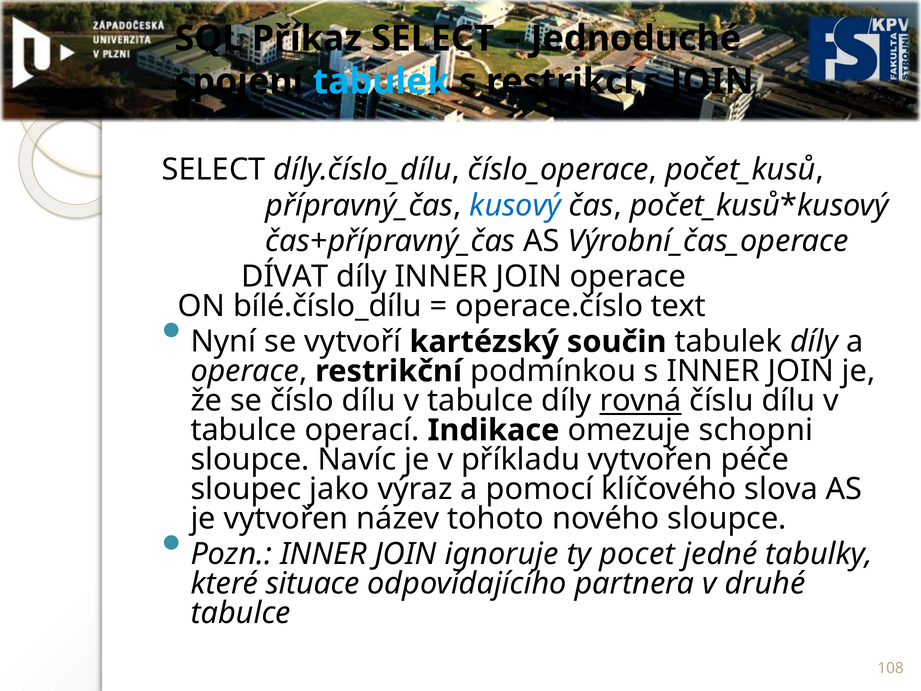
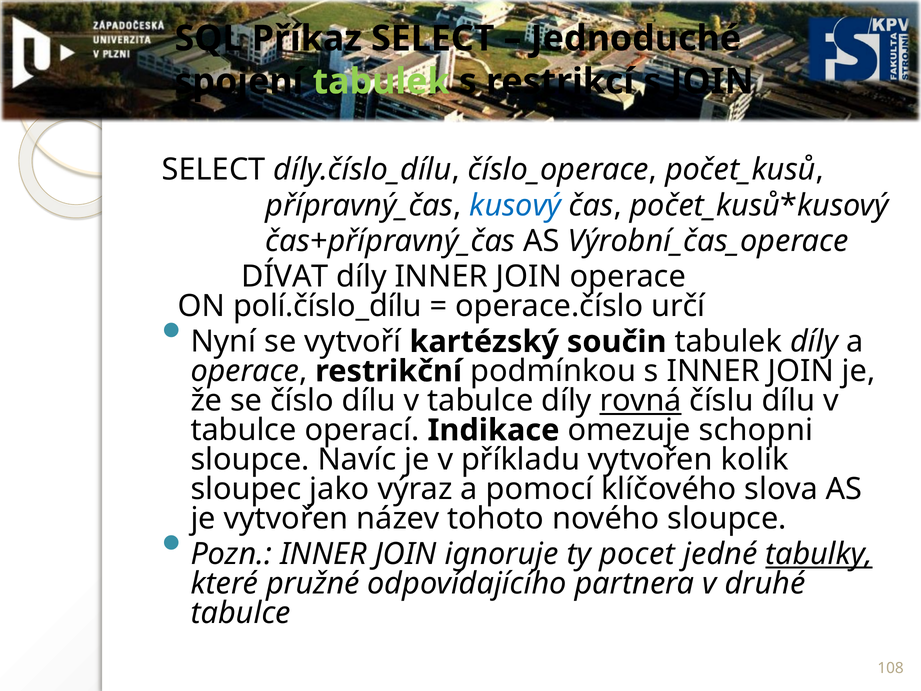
tabulek colour: light blue -> light green (381, 82)
bílé.číslo_dílu: bílé.číslo_dílu -> polí.číslo_dílu (328, 306)
text: text -> určí (678, 306)
péče: péče -> kolik (755, 460)
tabulky underline: none -> present (819, 554)
situace: situace -> pružné (313, 584)
